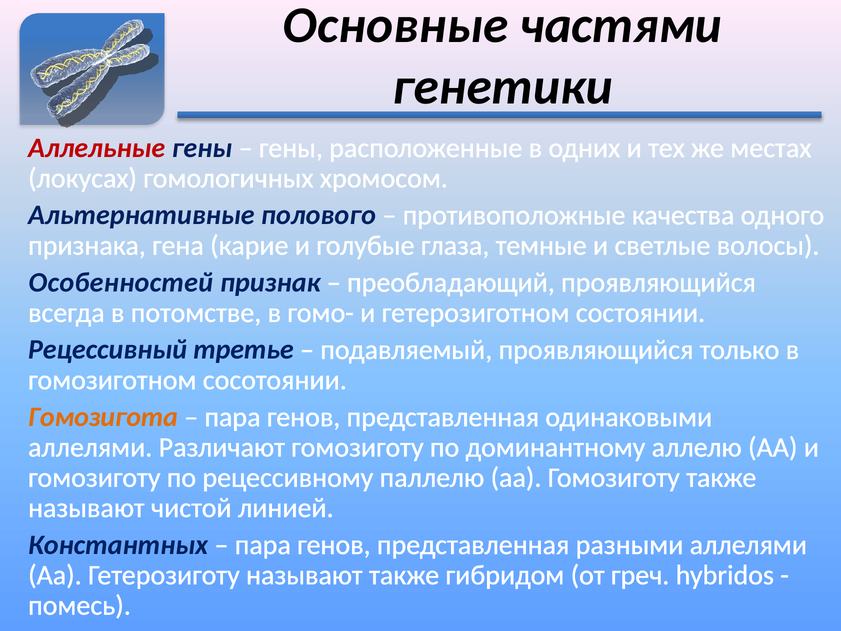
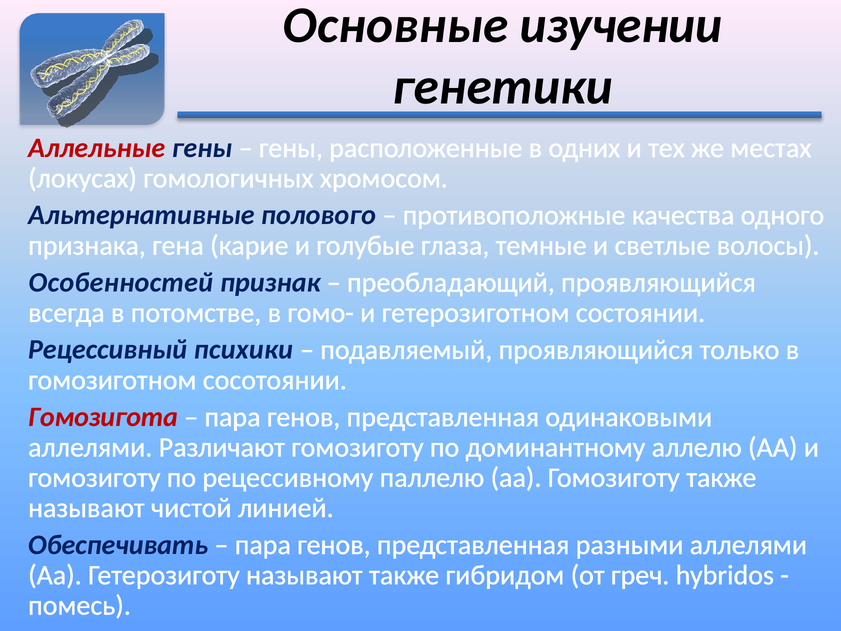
частями: частями -> изучении (621, 25)
третье: третье -> психики (243, 350)
Гомозигота colour: orange -> red (103, 417)
Константных: Константных -> Обеспечивать (118, 545)
